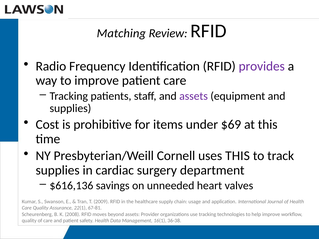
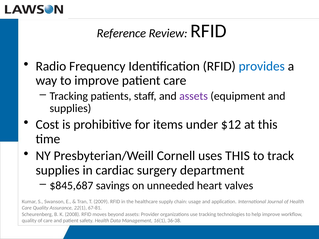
Matching: Matching -> Reference (121, 33)
provides colour: purple -> blue (262, 66)
$69: $69 -> $12 (231, 125)
$616,136: $616,136 -> $845,687 (71, 186)
